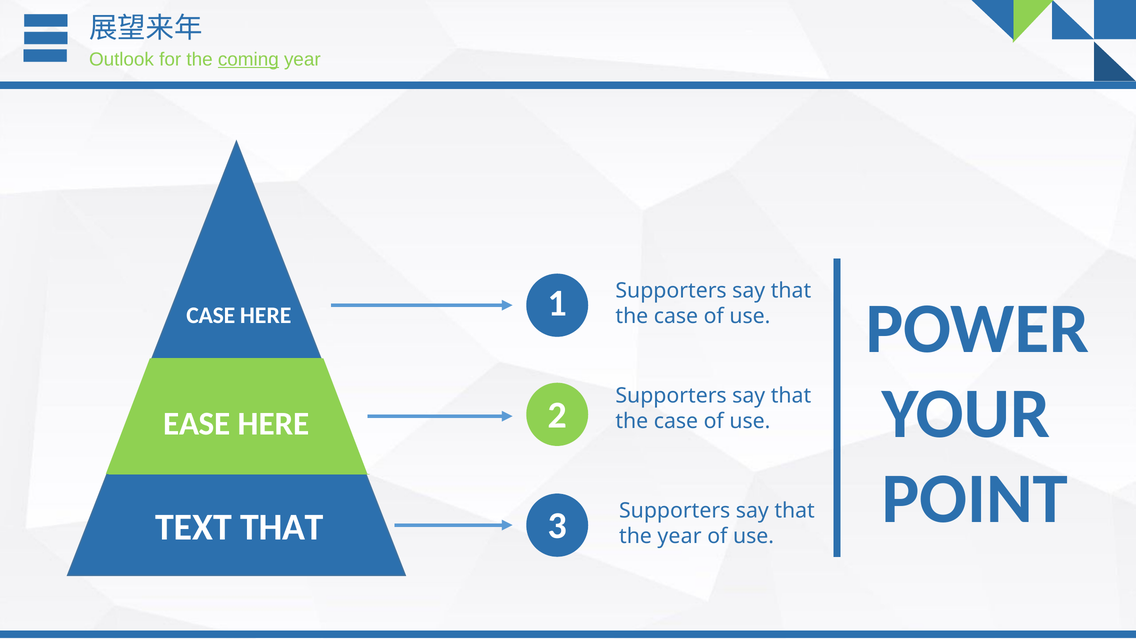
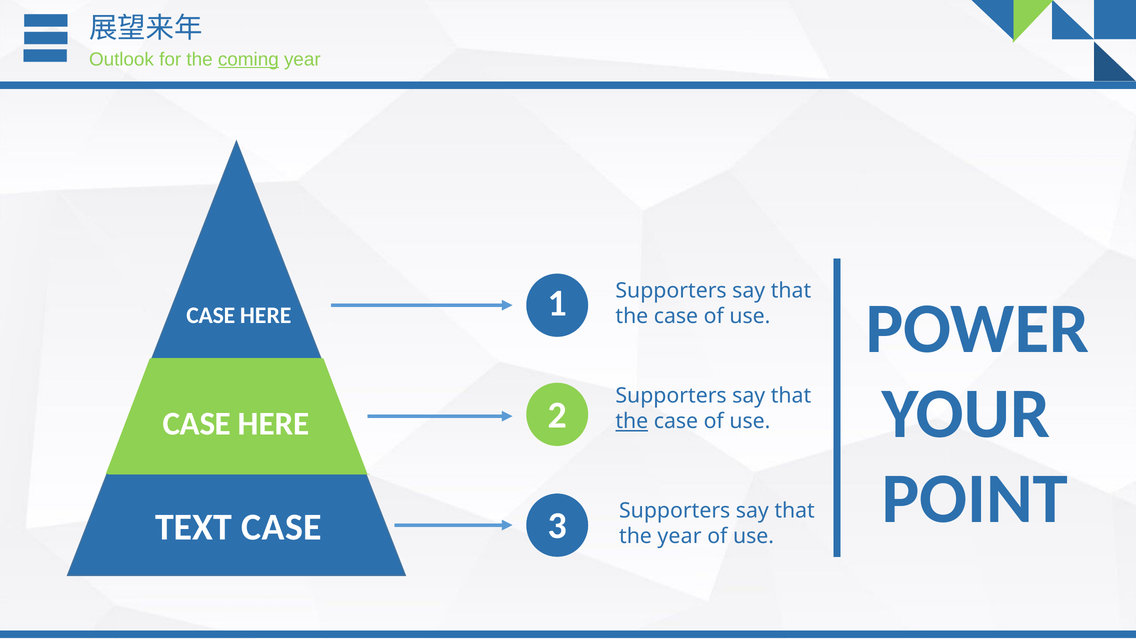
EASE: EASE -> CASE (197, 424)
the underline: none -> present (632, 421)
TEXT THAT: THAT -> CASE (282, 527)
